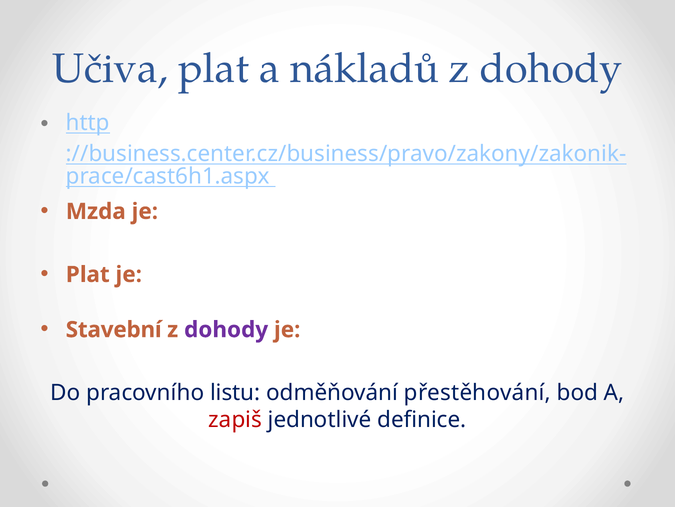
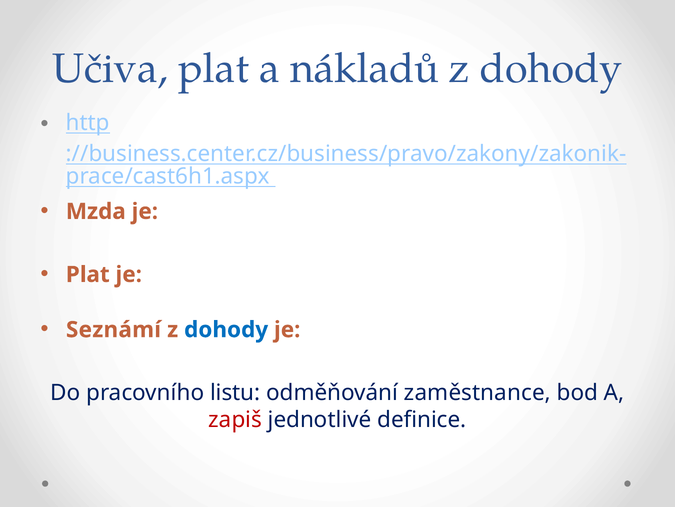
Stavební: Stavební -> Seznámí (113, 329)
dohody colour: purple -> blue (226, 329)
přestěhování: přestěhování -> zaměstnance (477, 392)
